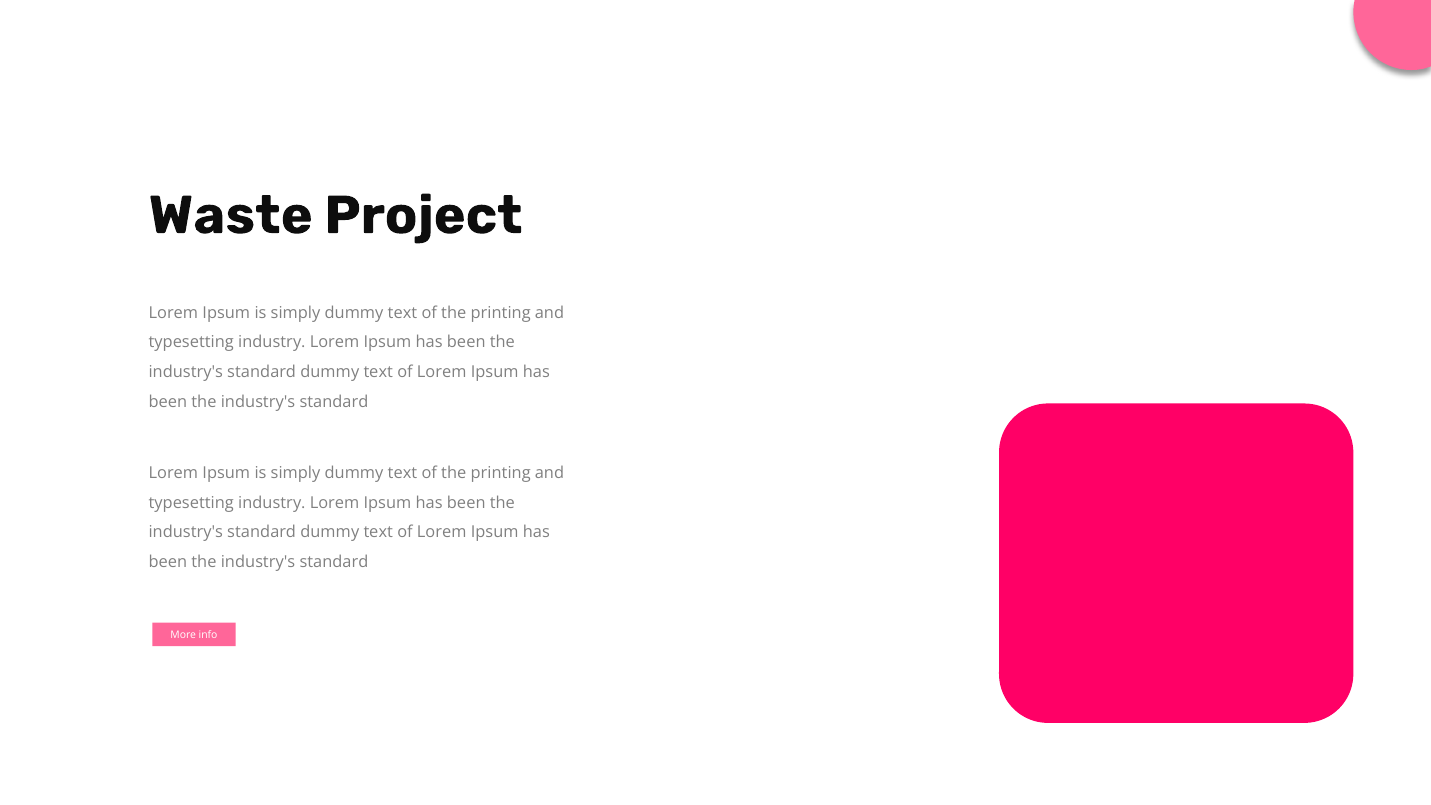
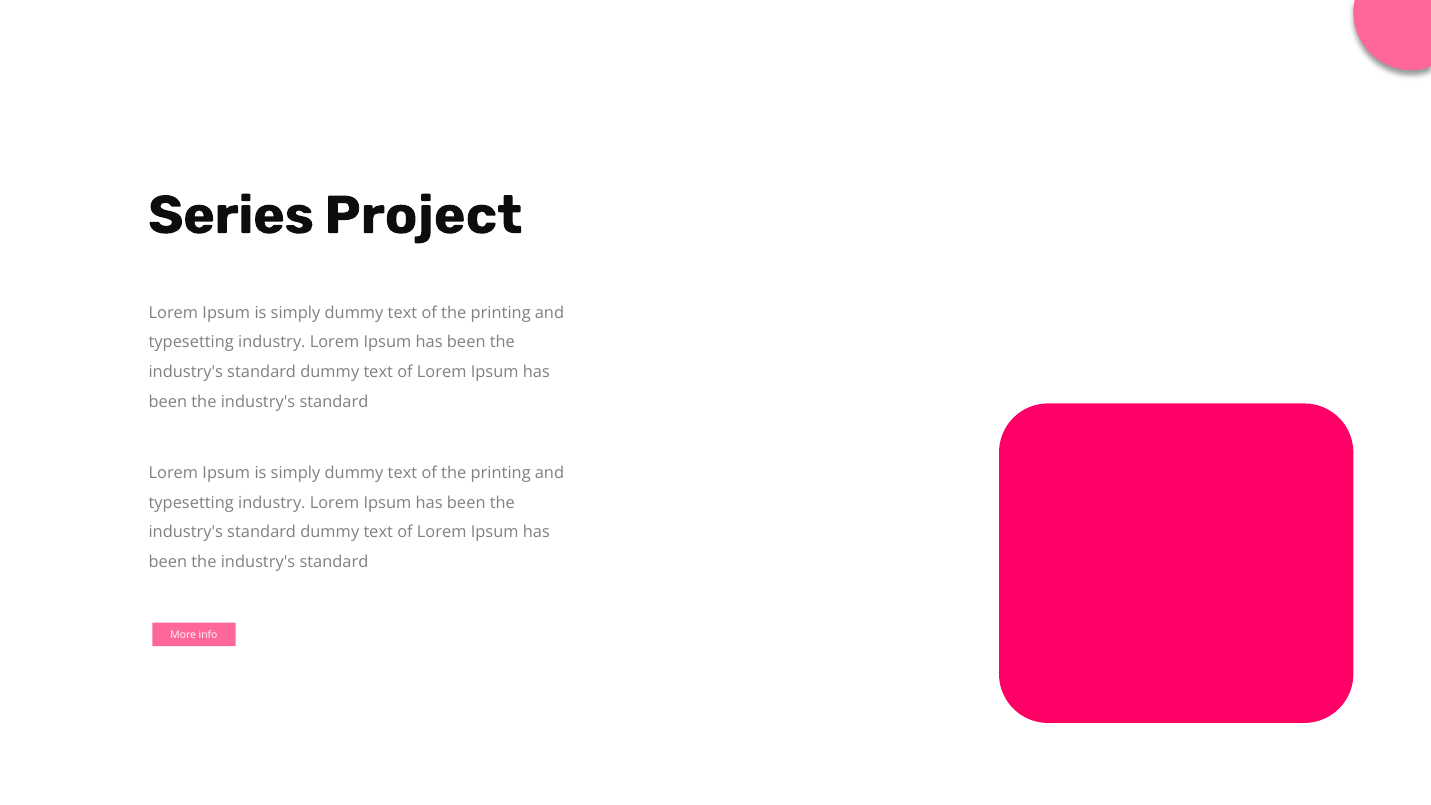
Waste: Waste -> Series (231, 215)
